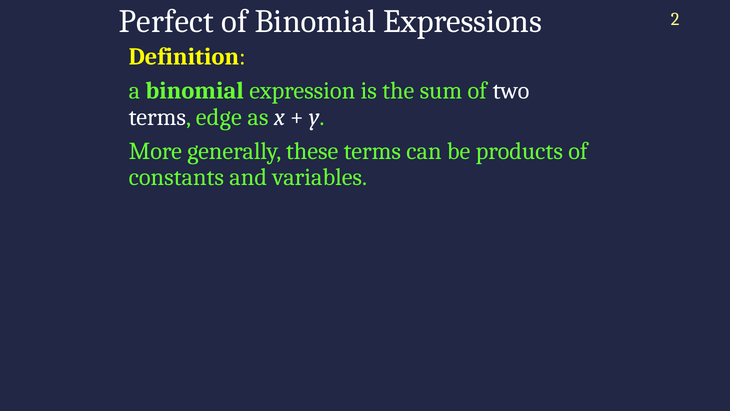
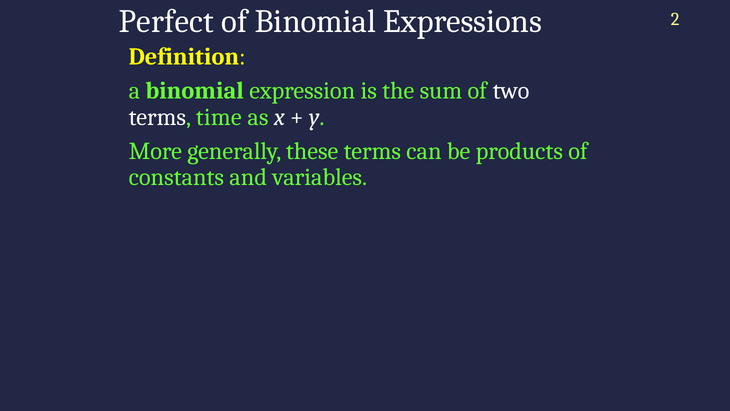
edge: edge -> time (219, 117)
